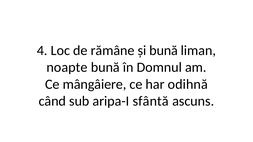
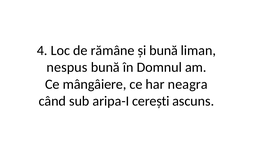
noapte: noapte -> nespus (67, 68)
odihnă: odihnă -> neagra (188, 84)
sfântă: sfântă -> cerești (151, 101)
